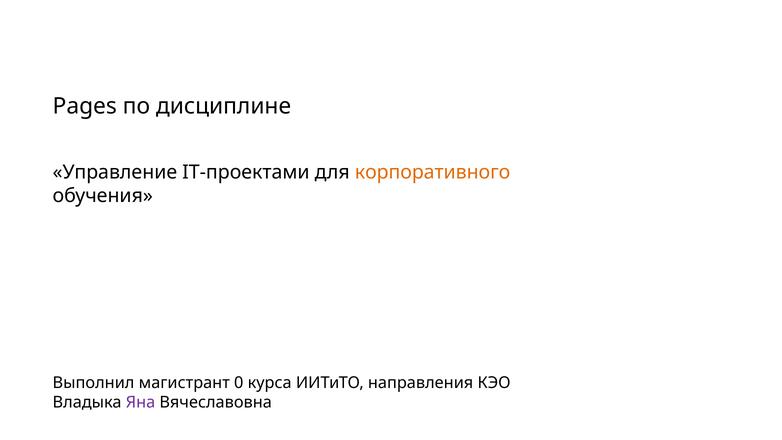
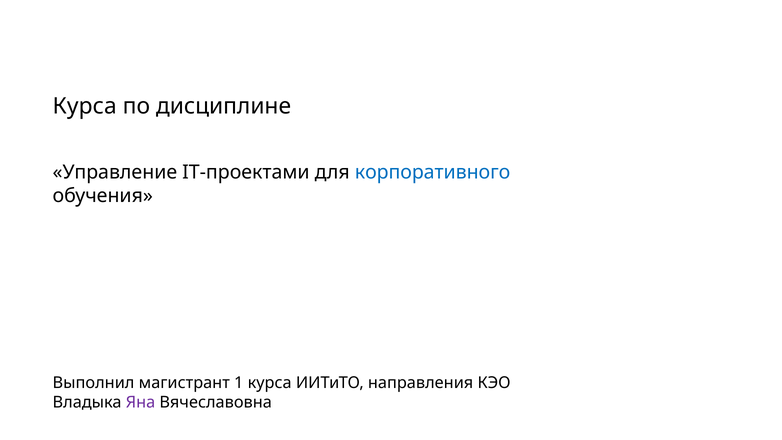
Pages: Pages -> Курса (85, 106)
корпоративного colour: orange -> blue (433, 172)
0: 0 -> 1 (239, 383)
